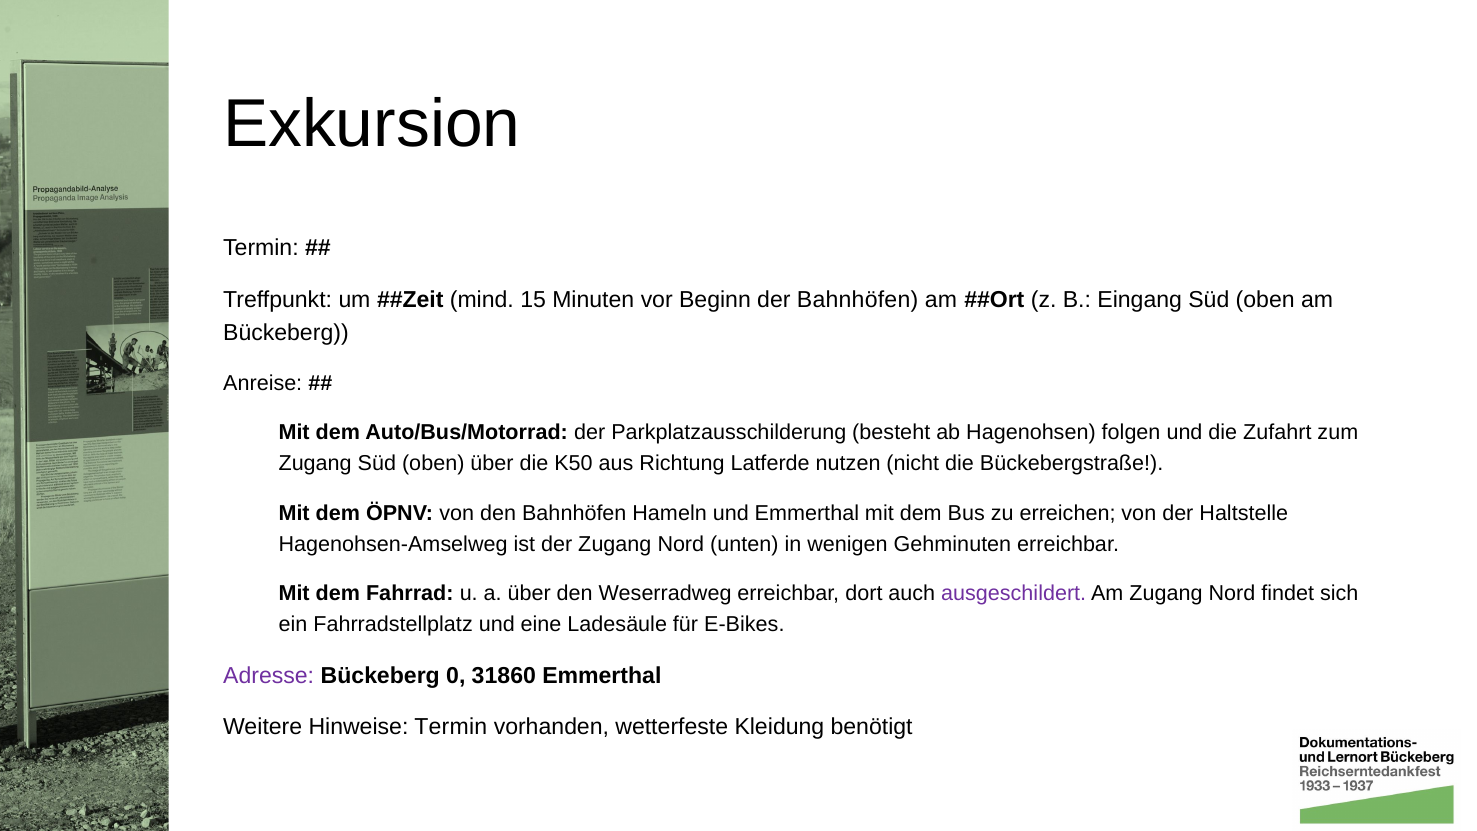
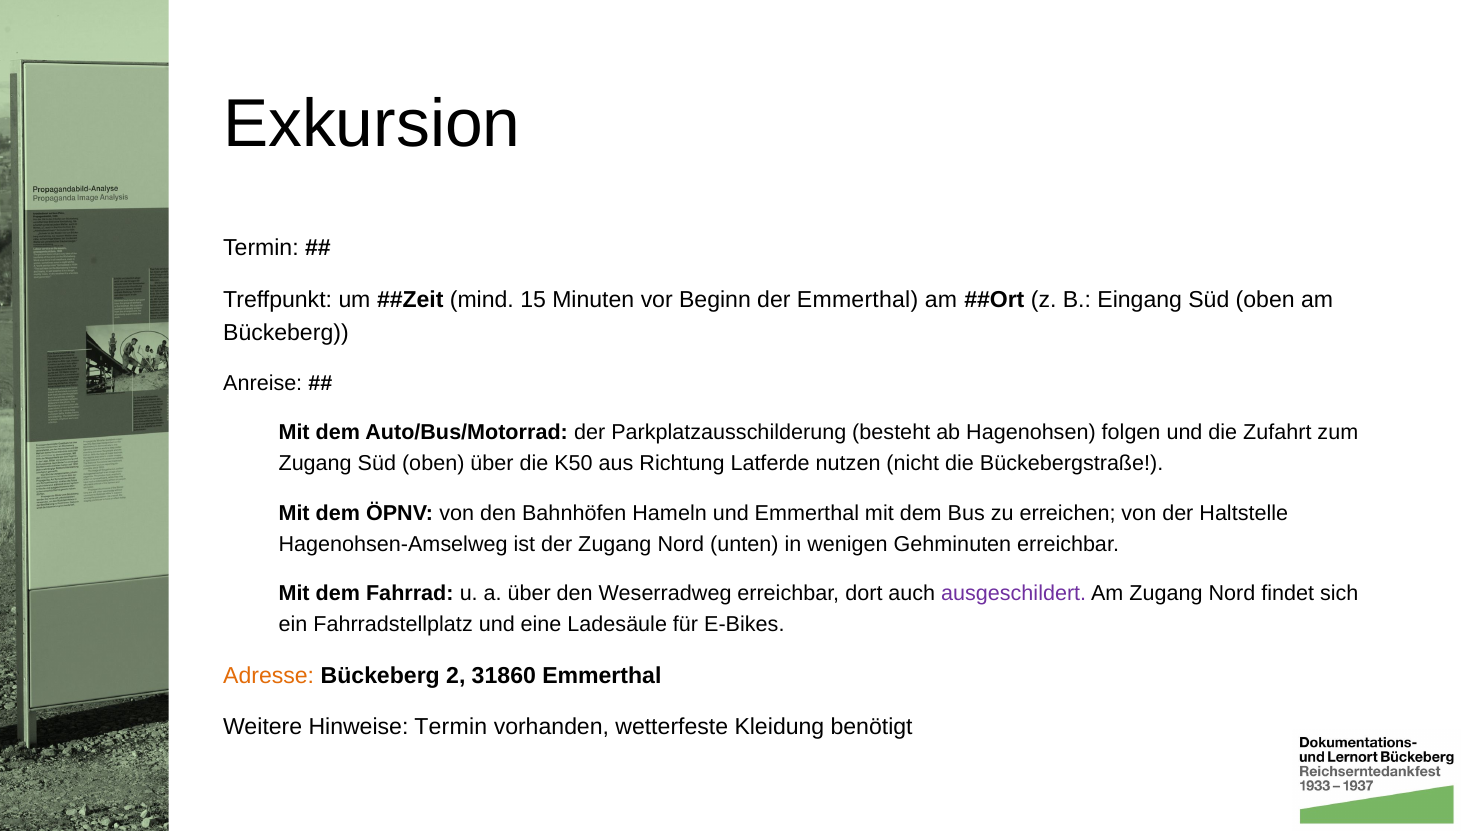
der Bahnhöfen: Bahnhöfen -> Emmerthal (858, 299)
Adresse colour: purple -> orange (269, 675)
0: 0 -> 2 (456, 675)
